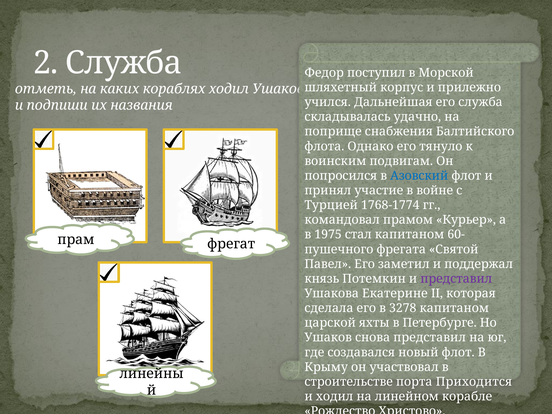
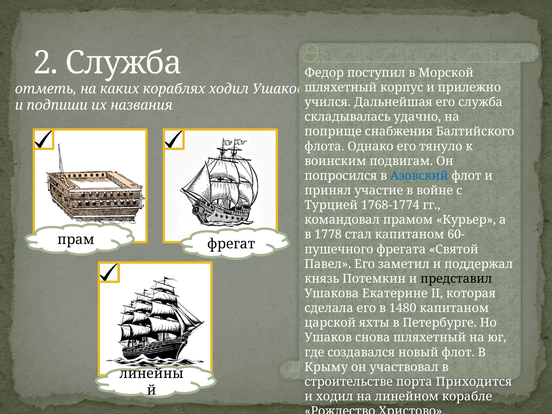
1975: 1975 -> 1778 (328, 235)
представил colour: purple -> black (456, 279)
3278: 3278 -> 1480 (403, 308)
снова представил: представил -> шляхетный (430, 338)
